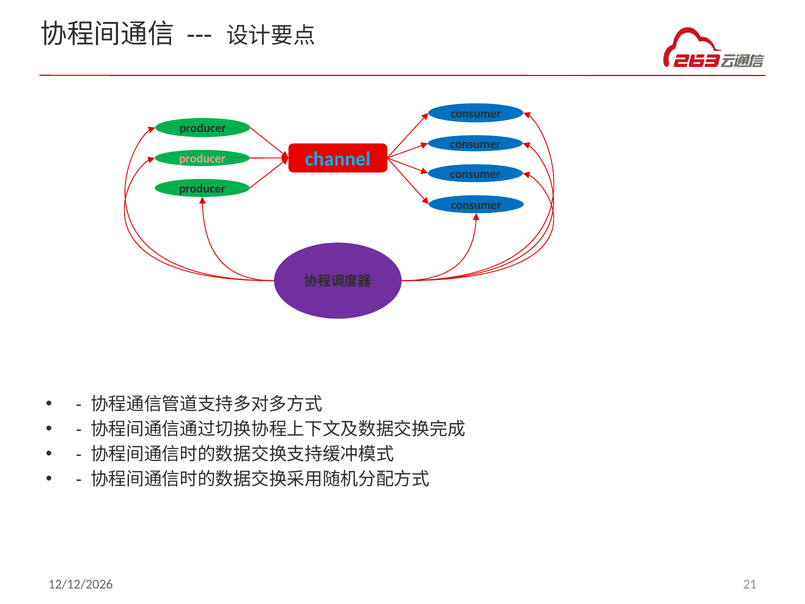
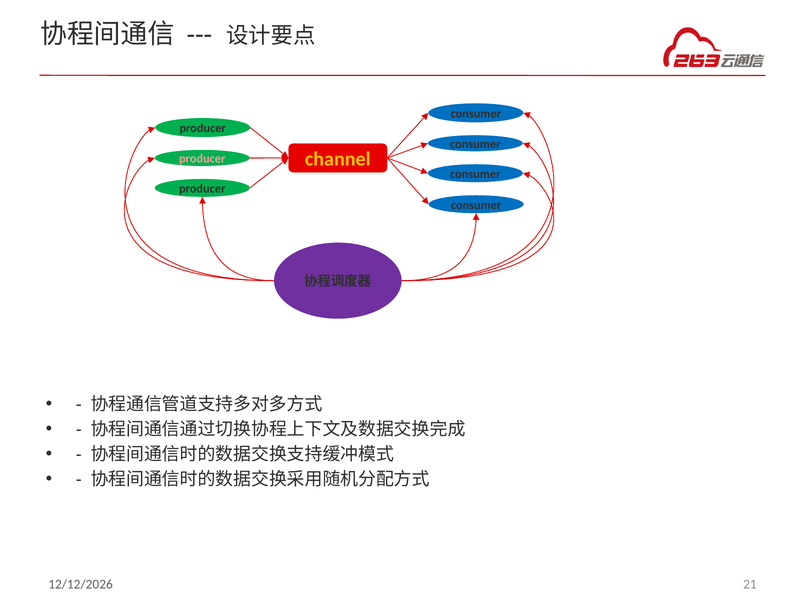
channel colour: light blue -> yellow (338, 159)
